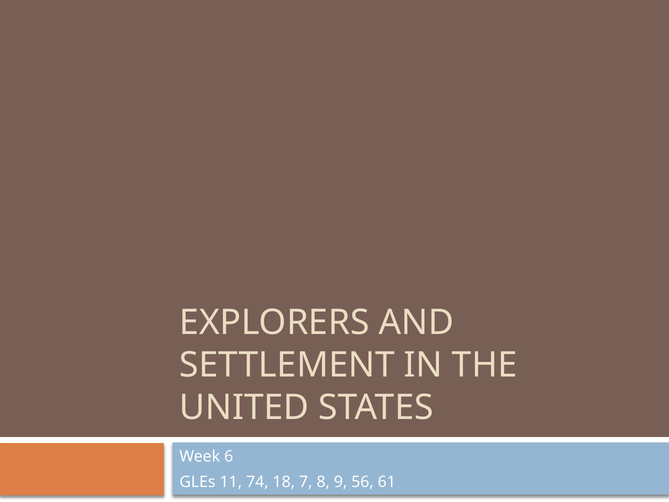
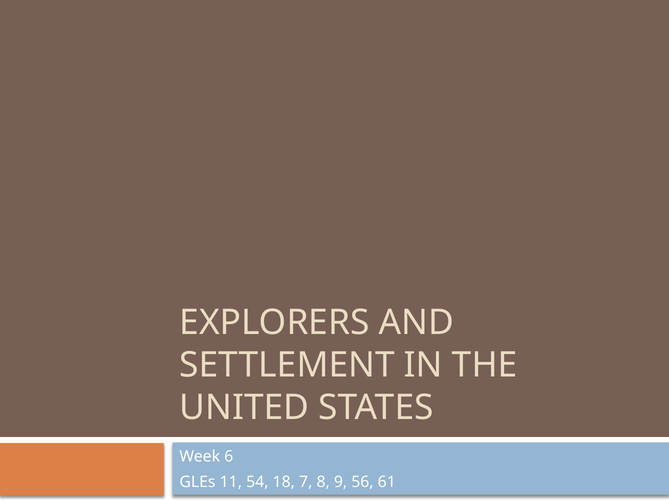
74: 74 -> 54 (257, 482)
